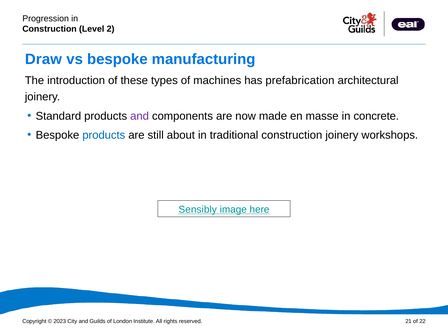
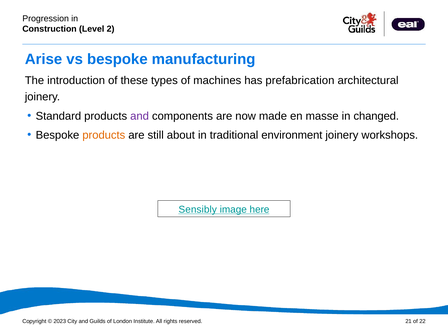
Draw: Draw -> Arise (44, 59)
concrete: concrete -> changed (376, 116)
products colour: blue -> orange (104, 135)
traditional construction: construction -> environment (292, 135)
